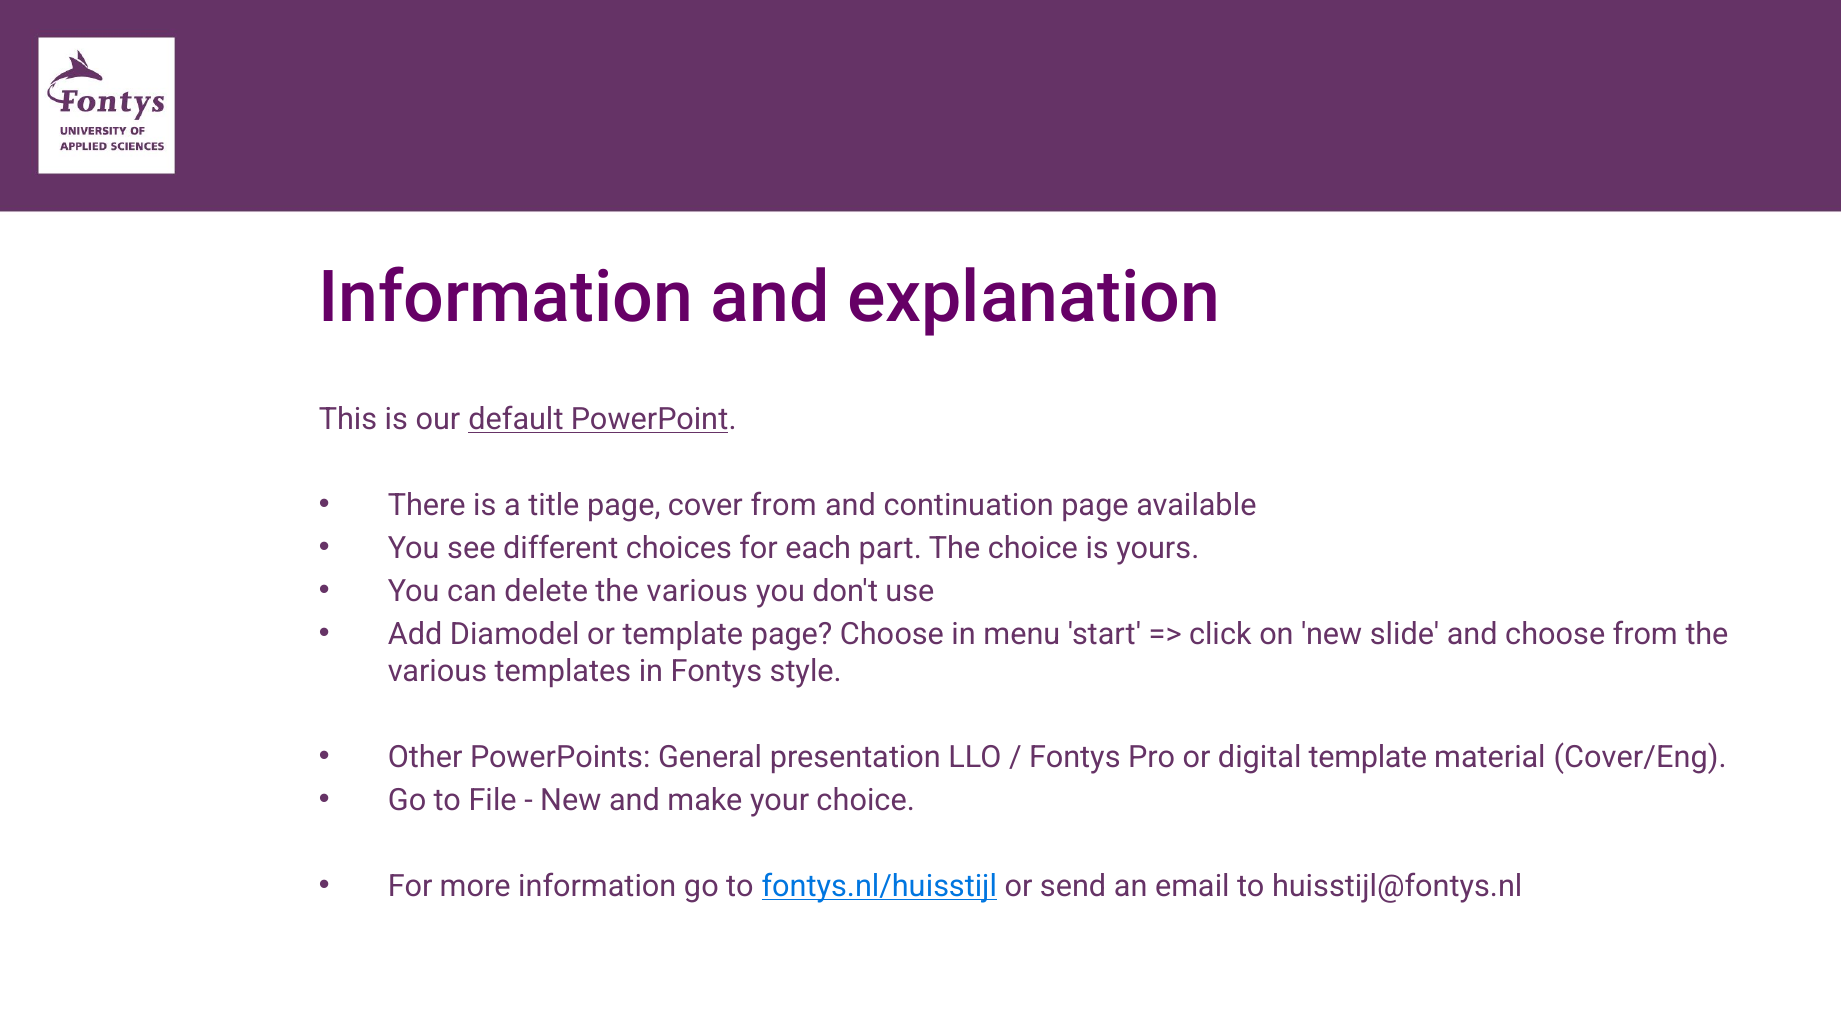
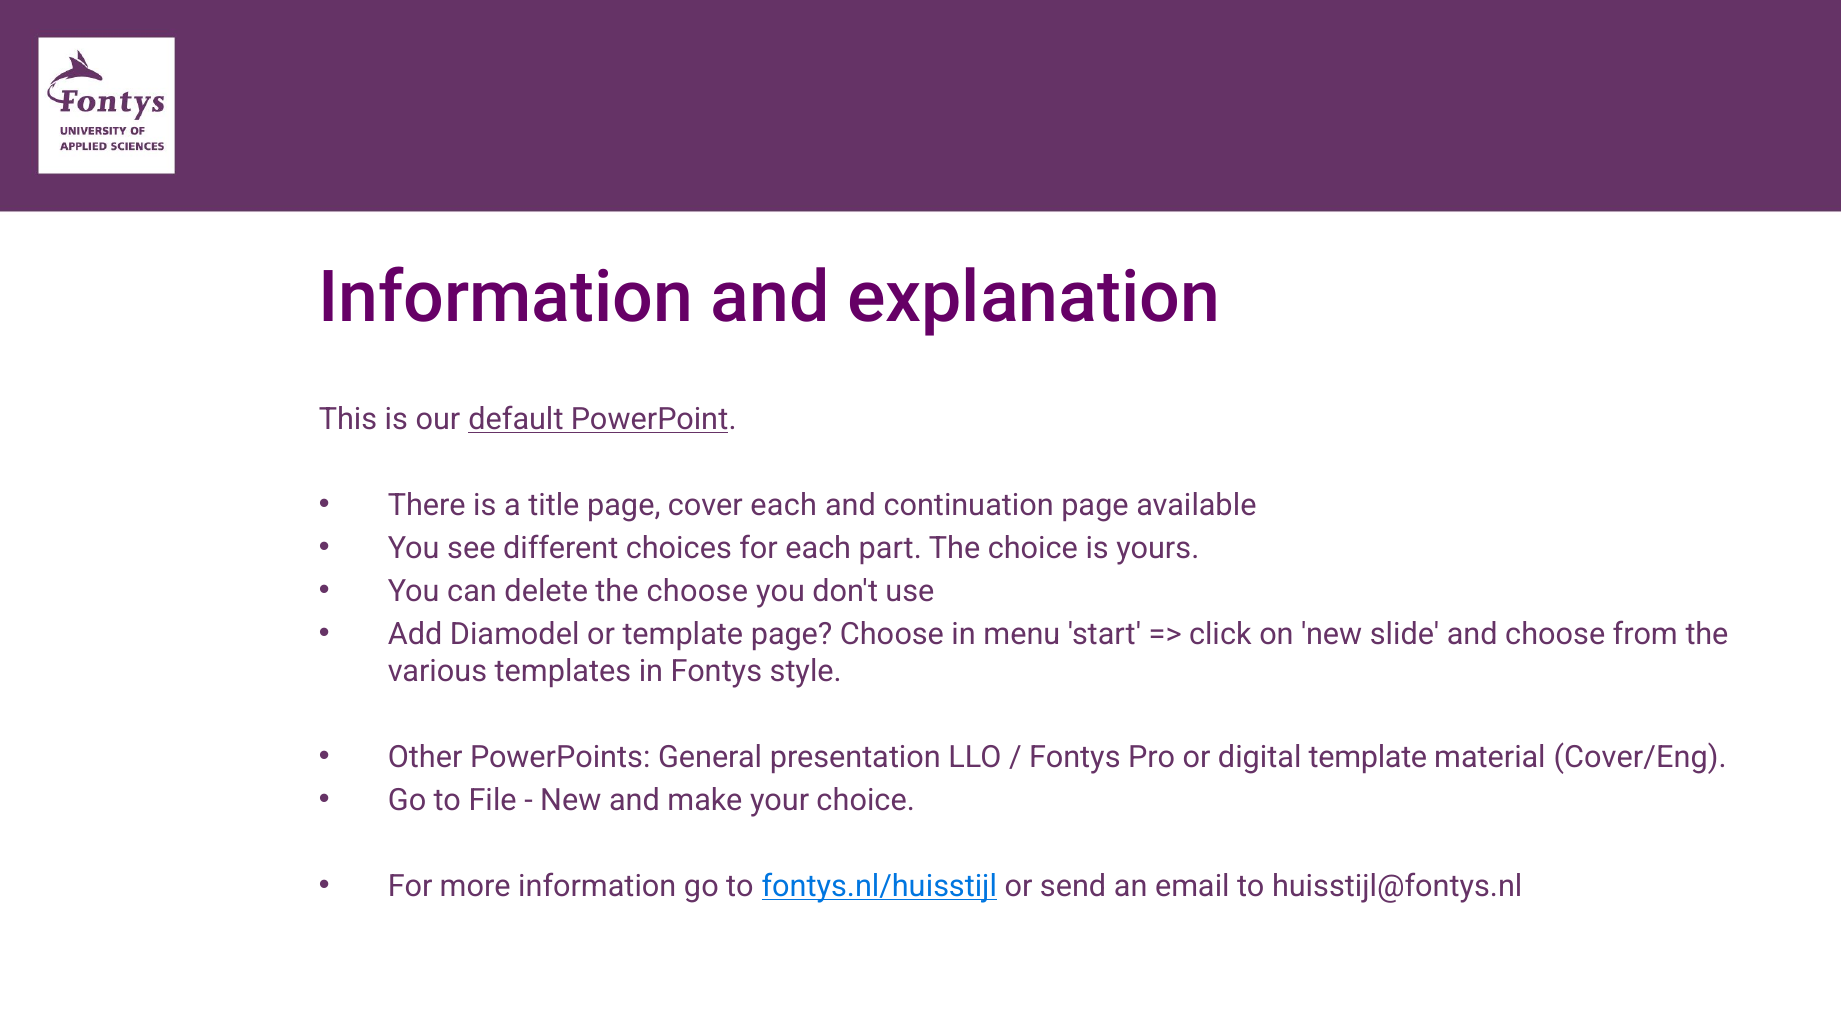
cover from: from -> each (784, 505)
delete the various: various -> choose (697, 591)
